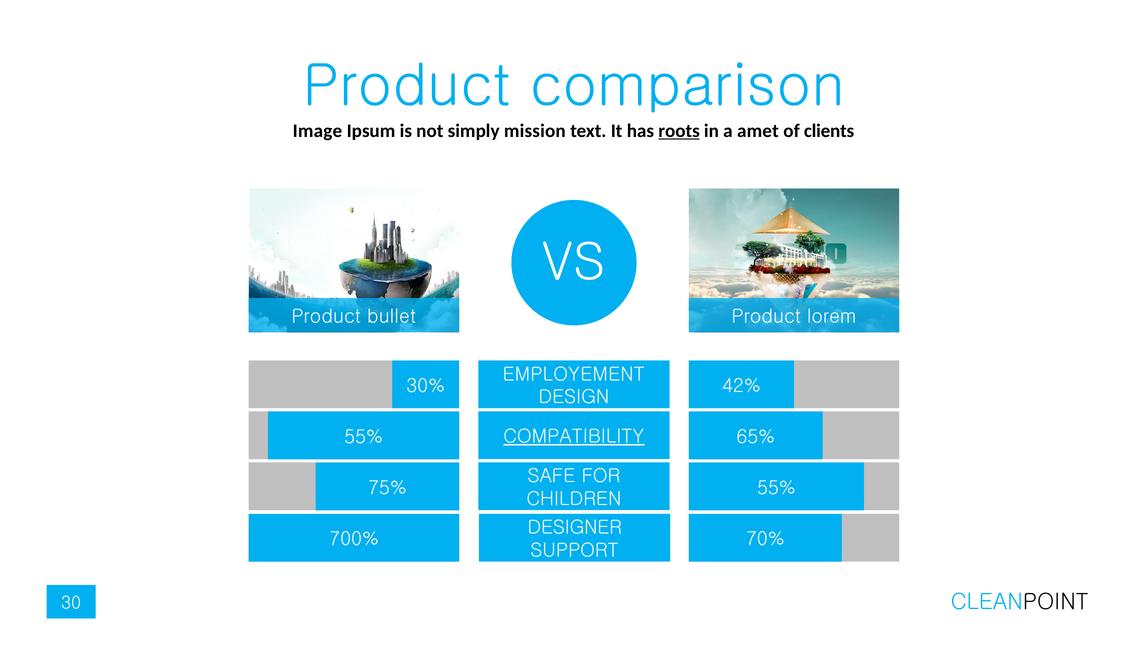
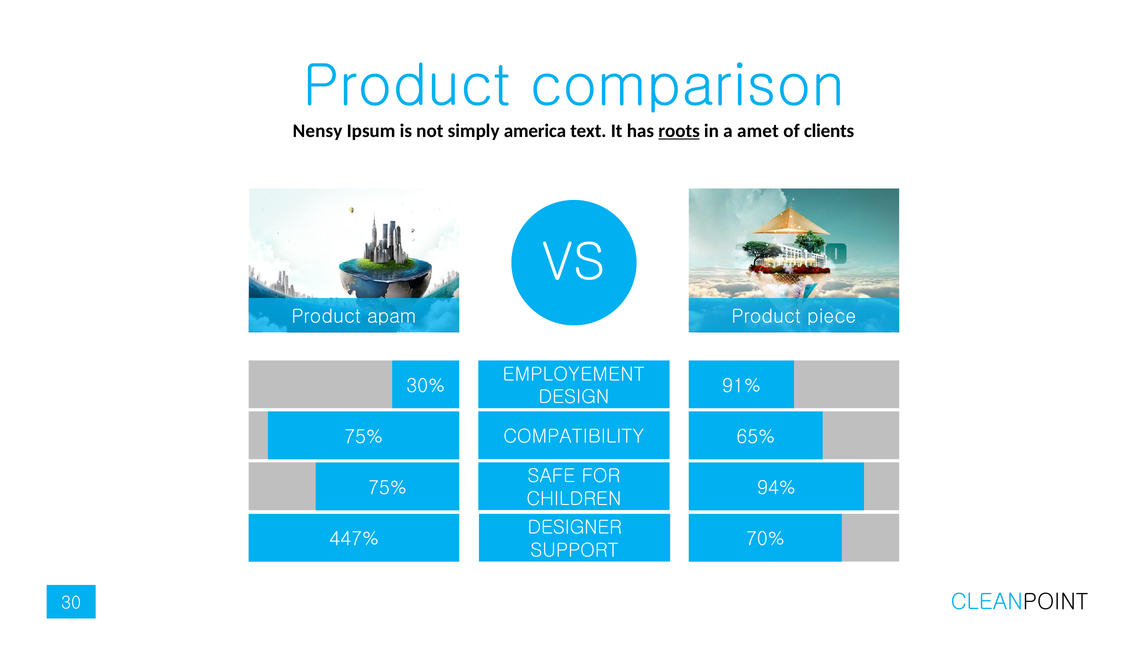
Image: Image -> Nensy (317, 131)
mission: mission -> america (535, 131)
bullet: bullet -> apam (392, 316)
lorem: lorem -> piece (832, 316)
42%: 42% -> 91% (741, 386)
COMPATIBILITY underline: present -> none (574, 436)
55%: 55% -> 75% (363, 437)
55%: 55% -> 94% (776, 488)
700%: 700% -> 447% (354, 539)
